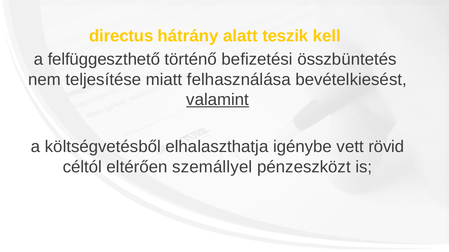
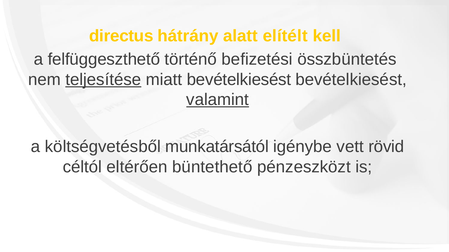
teszik: teszik -> elítélt (285, 36)
teljesítése underline: none -> present (103, 80)
miatt felhasználása: felhasználása -> bevételkiesést (239, 80)
elhalaszthatja: elhalaszthatja -> munkatársától (217, 147)
szemállyel: szemállyel -> büntethető (212, 167)
